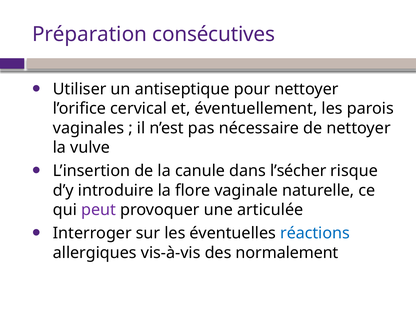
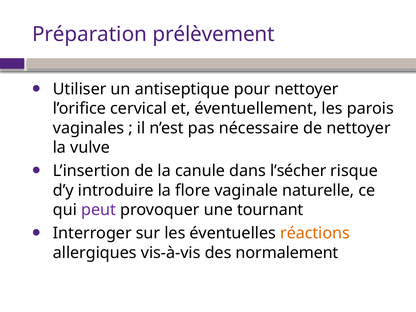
consécutives: consécutives -> prélèvement (214, 34)
articulée: articulée -> tournant (270, 210)
réactions colour: blue -> orange (315, 233)
